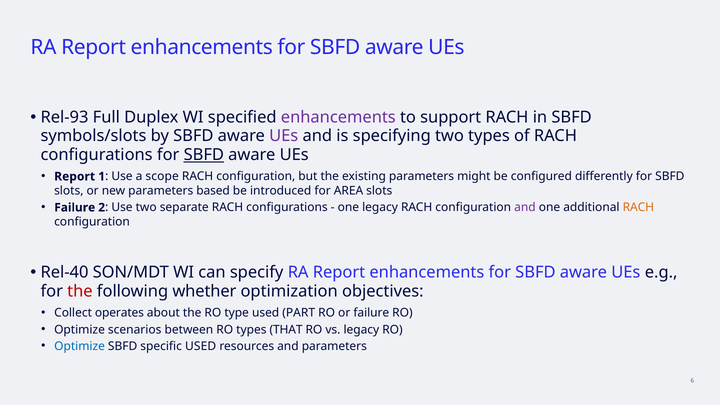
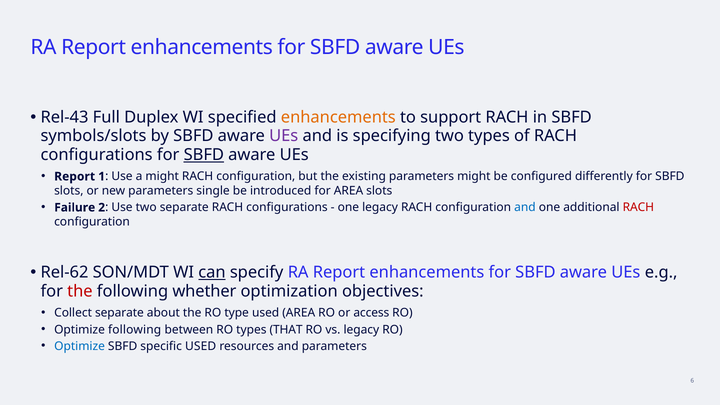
Rel-93: Rel-93 -> Rel-43 (65, 117)
enhancements colour: purple -> orange (338, 117)
a scope: scope -> might (162, 176)
based: based -> single (213, 191)
and colour: purple -> blue (525, 207)
RACH colour: orange -> red (638, 207)
Rel-40: Rel-40 -> Rel-62 (65, 272)
can underline: none -> present (212, 272)
Collect operates: operates -> separate (119, 313)
used PART: PART -> AREA (299, 313)
or failure: failure -> access (371, 313)
Optimize scenarios: scenarios -> following (135, 330)
